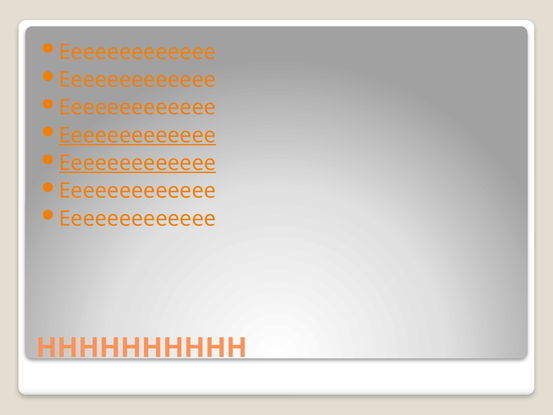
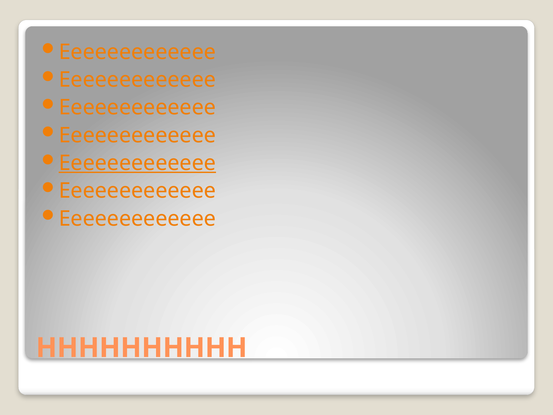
Eeeeeeeeeeeee underline: present -> none (137, 135)
